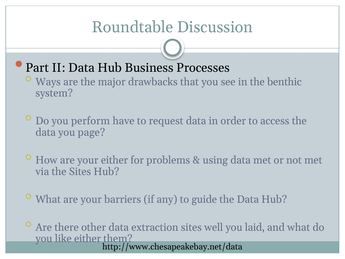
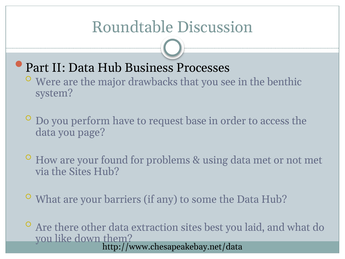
Ways: Ways -> Were (48, 82)
request data: data -> base (196, 121)
your either: either -> found (114, 160)
guide: guide -> some (204, 199)
well: well -> best (214, 227)
like either: either -> down (87, 238)
